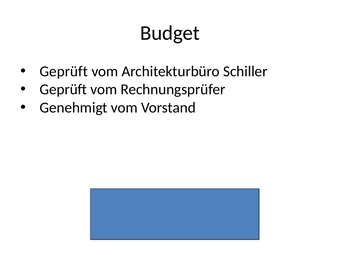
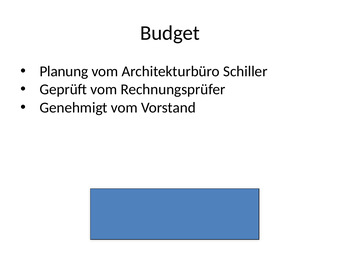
Geprüft: Geprüft -> Planung (64, 71)
